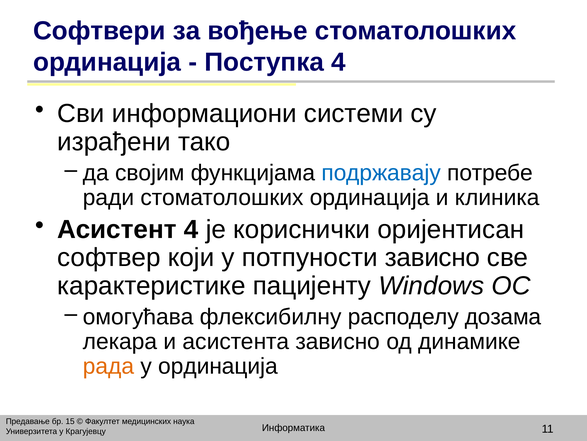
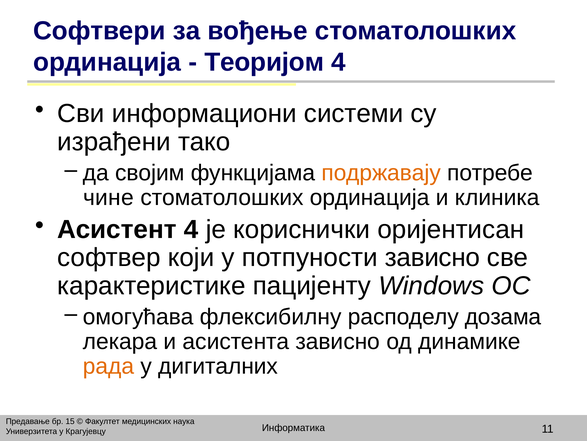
Поступка: Поступка -> Теоријом (264, 62)
подржавају colour: blue -> orange (381, 173)
ради: ради -> чине (108, 197)
у ординација: ординација -> дигиталних (218, 366)
